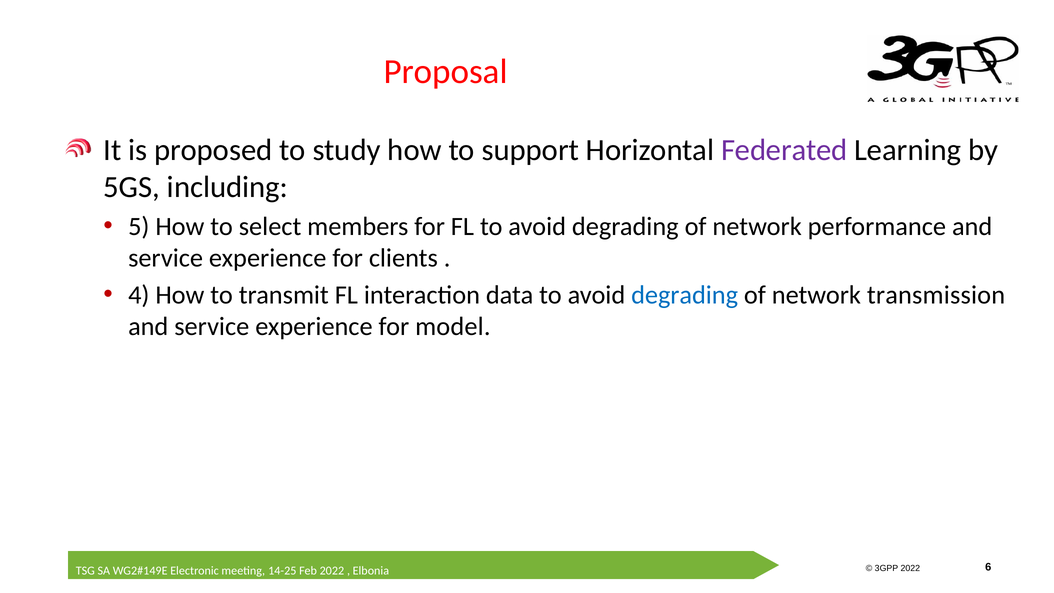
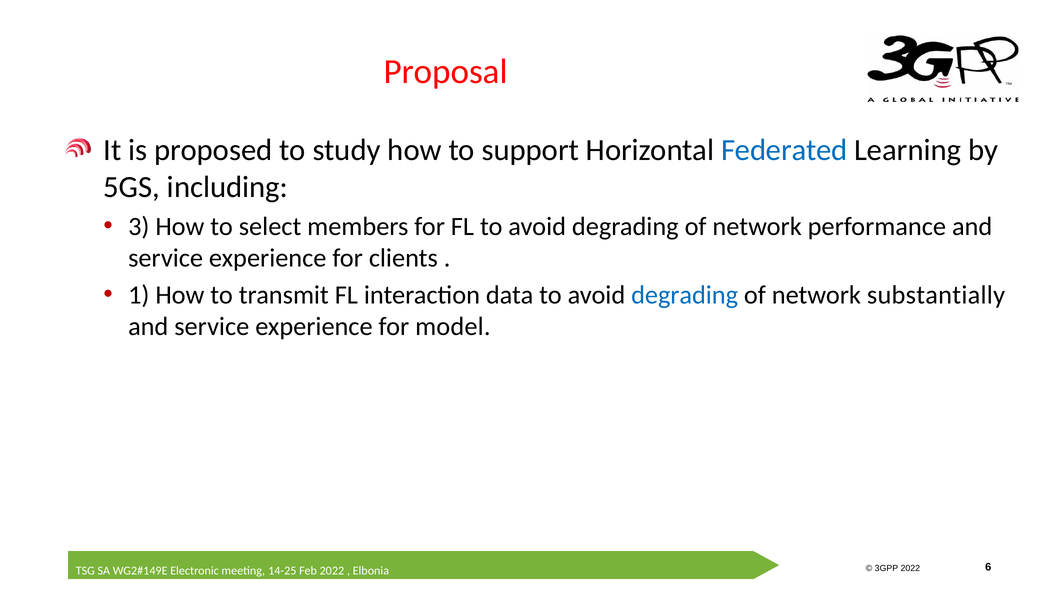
Federated colour: purple -> blue (784, 150)
5: 5 -> 3 (139, 226)
4: 4 -> 1 (139, 295)
transmission: transmission -> substantially (936, 295)
